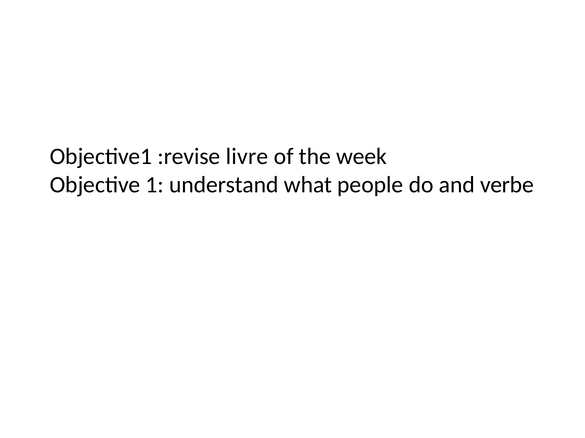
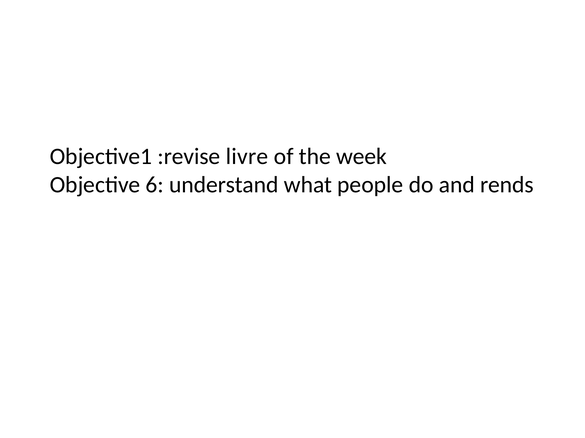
1: 1 -> 6 (155, 185)
verbe: verbe -> rends (507, 185)
